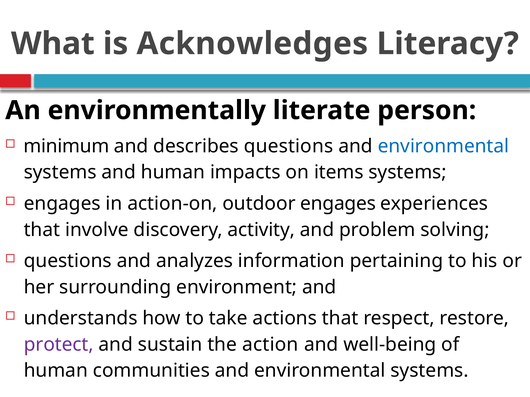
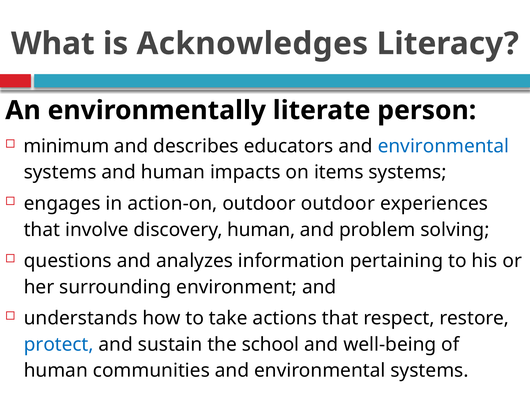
describes questions: questions -> educators (289, 146)
outdoor engages: engages -> outdoor (338, 204)
discovery activity: activity -> human (261, 230)
protect colour: purple -> blue (59, 345)
action: action -> school (271, 345)
